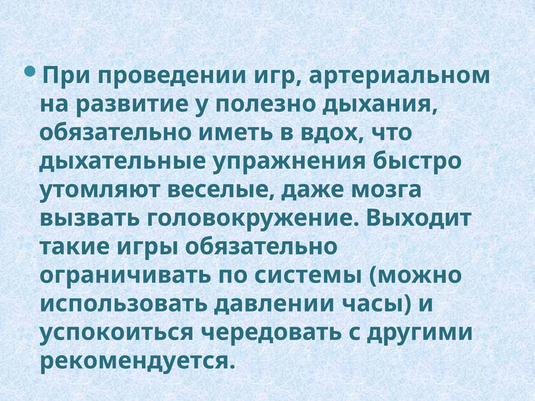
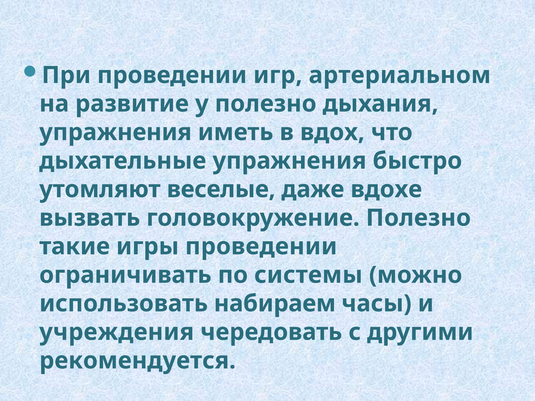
обязательно: обязательно -> упражнения (116, 132)
мозга: мозга -> вдохе (386, 189)
головокружение Выходит: Выходит -> Полезно (418, 218)
игры обязательно: обязательно -> проведении (261, 247)
давлении: давлении -> набираем (275, 304)
успокоиться: успокоиться -> учреждения (117, 332)
